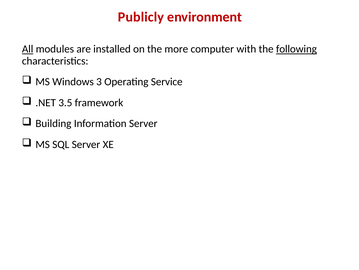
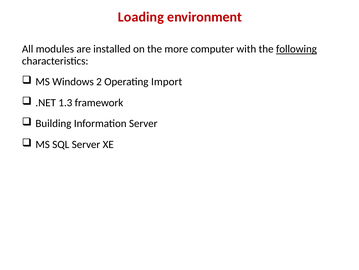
Publicly: Publicly -> Loading (141, 17)
All underline: present -> none (28, 49)
3: 3 -> 2 (99, 82)
Service: Service -> Import (167, 82)
3.5: 3.5 -> 1.3 (65, 102)
